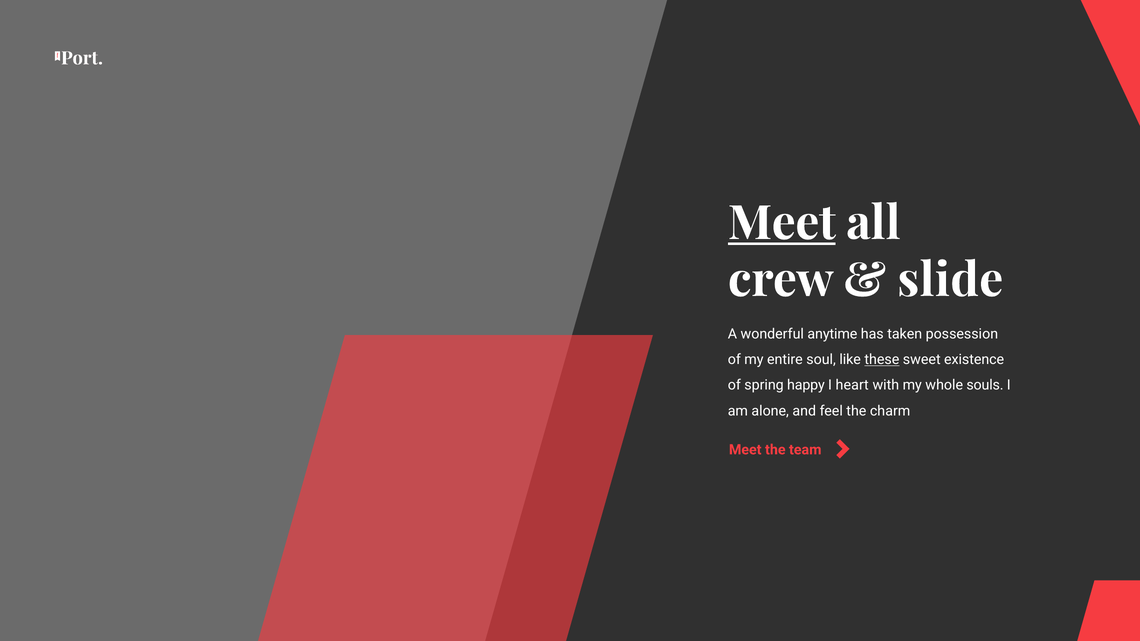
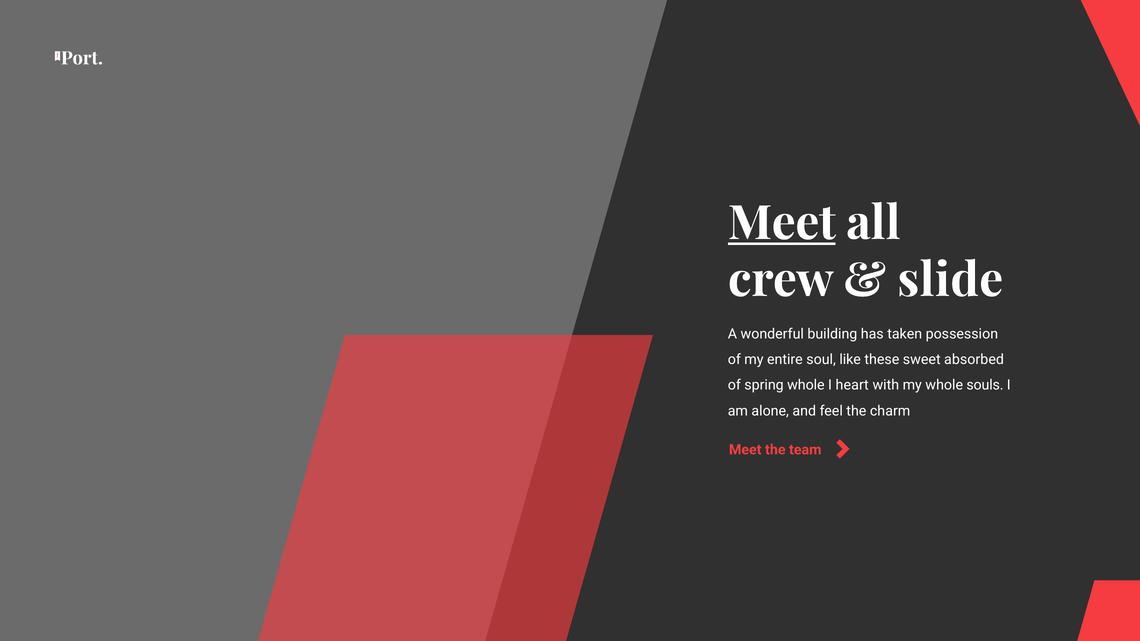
anytime: anytime -> building (832, 334)
these underline: present -> none (882, 360)
existence: existence -> absorbed (974, 360)
spring happy: happy -> whole (806, 385)
